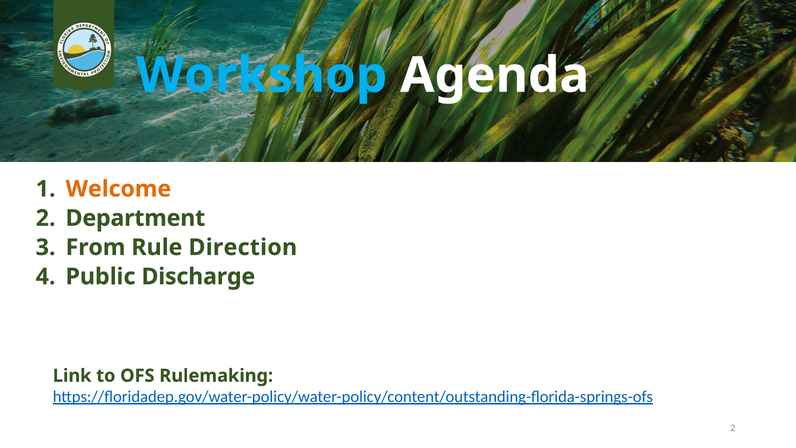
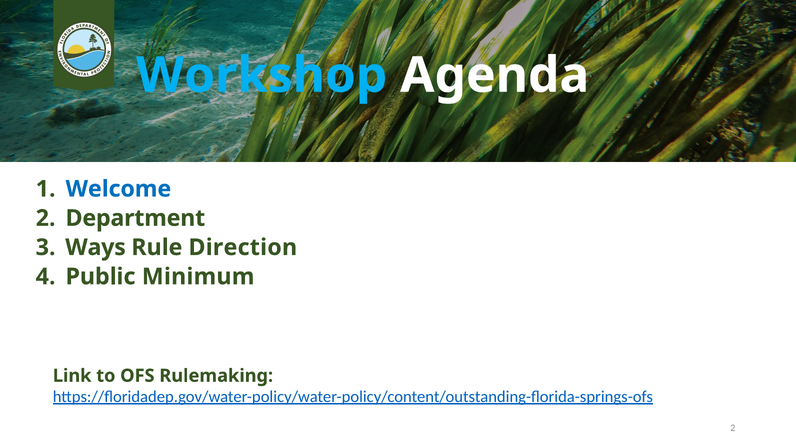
Welcome colour: orange -> blue (118, 189)
From: From -> Ways (96, 247)
Discharge: Discharge -> Minimum (198, 276)
